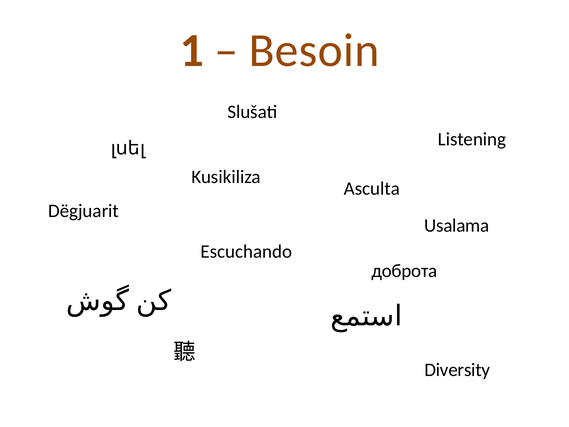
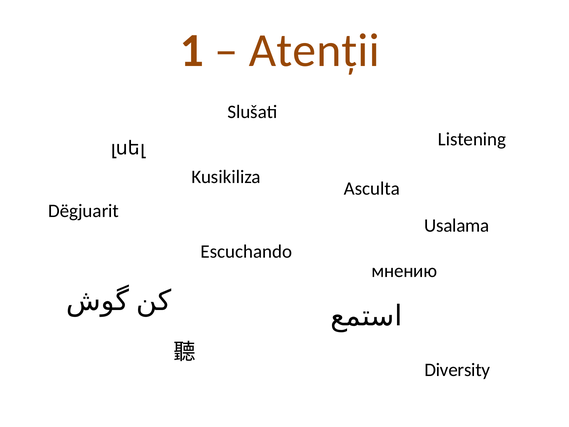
Besoin: Besoin -> Atenții (314, 50)
доброта: доброта -> мнению (404, 271)
